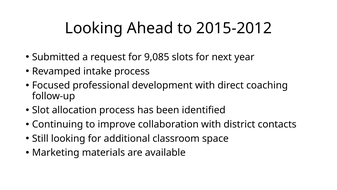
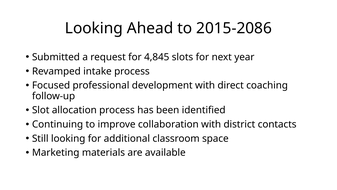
2015-2012: 2015-2012 -> 2015-2086 (234, 28)
9,085: 9,085 -> 4,845 (157, 57)
